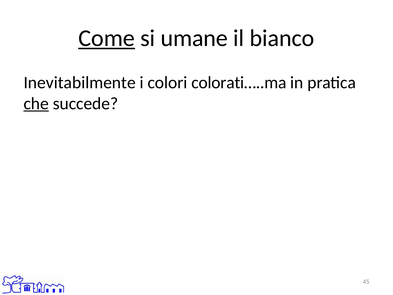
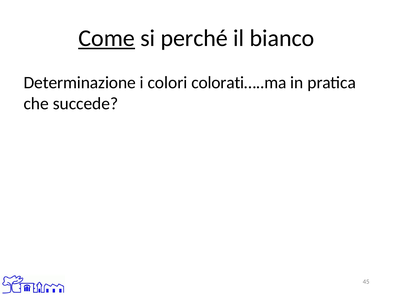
umane: umane -> perché (194, 38)
Inevitabilmente: Inevitabilmente -> Determinazione (80, 82)
che underline: present -> none (36, 103)
